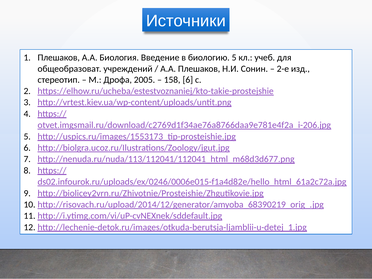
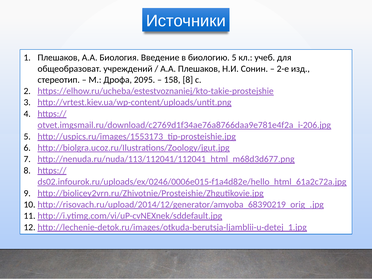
2005: 2005 -> 2095 (145, 80)
158 6: 6 -> 8 (188, 80)
